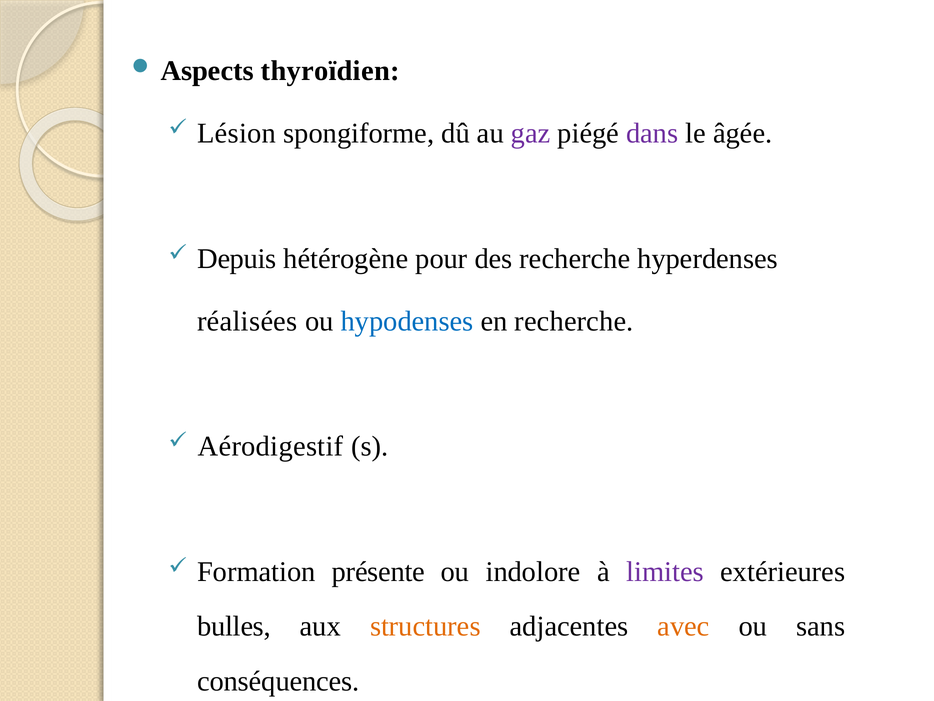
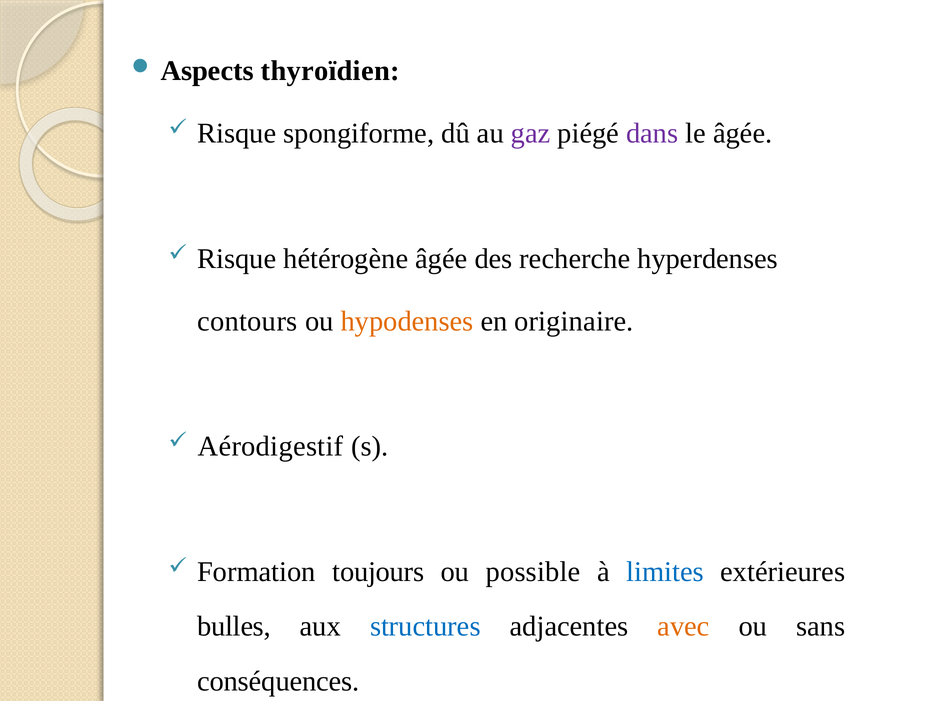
Lésion: Lésion -> Risque (237, 133)
Depuis: Depuis -> Risque (237, 259)
hétérogène pour: pour -> âgée (441, 259)
réalisées: réalisées -> contours (247, 321)
hypodenses colour: blue -> orange (407, 321)
en recherche: recherche -> originaire (574, 321)
présente: présente -> toujours (378, 571)
indolore: indolore -> possible (533, 571)
limites colour: purple -> blue (665, 571)
structures colour: orange -> blue (425, 626)
